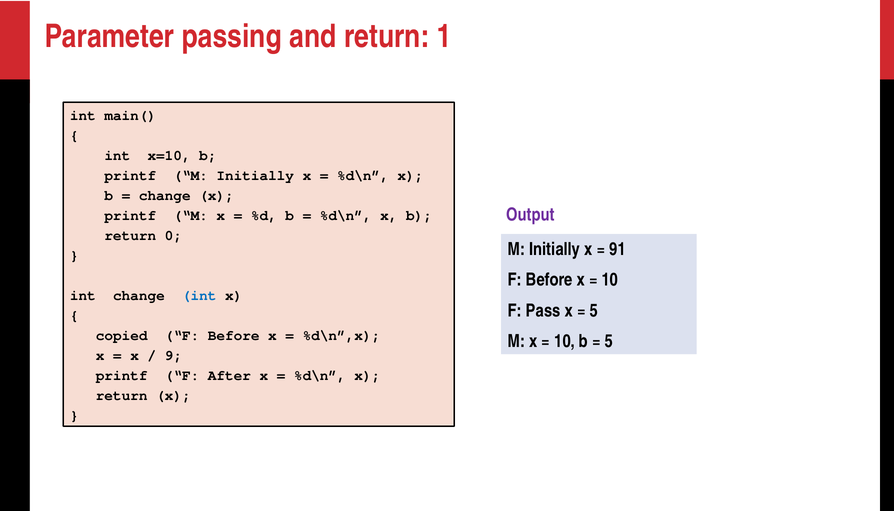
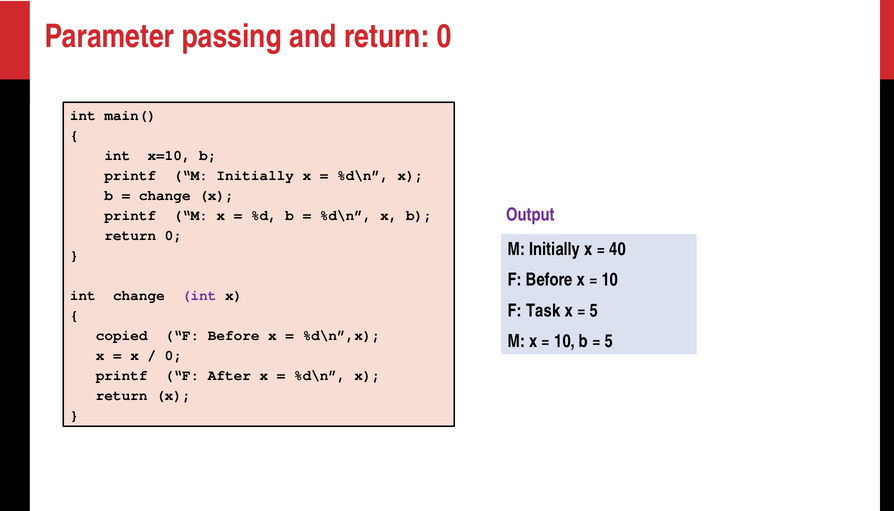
and return 1: 1 -> 0 (444, 37)
91: 91 -> 40 (618, 249)
int colour: blue -> purple (199, 295)
Pass: Pass -> Task (543, 311)
9: 9 -> 0 (173, 355)
